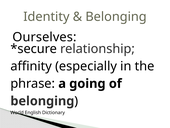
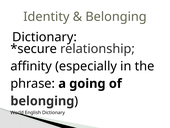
Ourselves: Ourselves -> Dictionary (45, 37)
